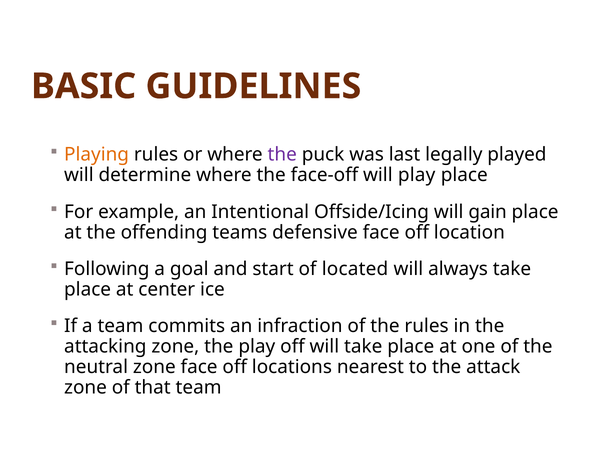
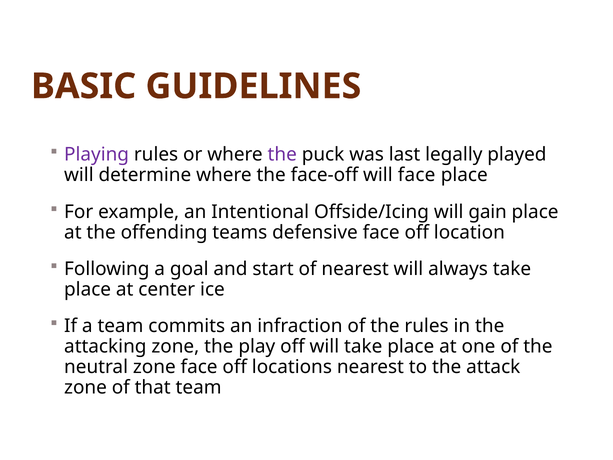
Playing colour: orange -> purple (97, 155)
will play: play -> face (417, 175)
of located: located -> nearest (355, 269)
